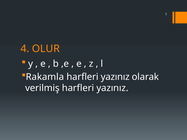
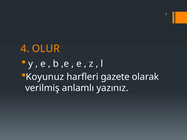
Rakamla: Rakamla -> Koyunuz (45, 77)
yazınız: yazınız -> gazete (115, 77)
verilmiş harfleri: harfleri -> anlamlı (78, 88)
